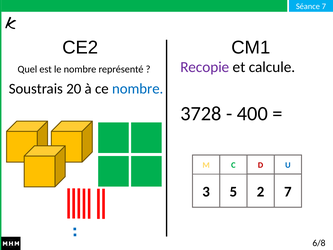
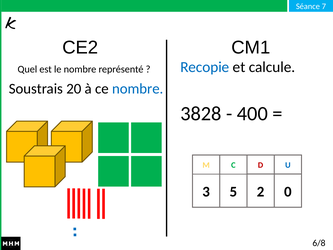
Recopie colour: purple -> blue (205, 67)
3728: 3728 -> 3828 (201, 114)
2 7: 7 -> 0 (288, 192)
